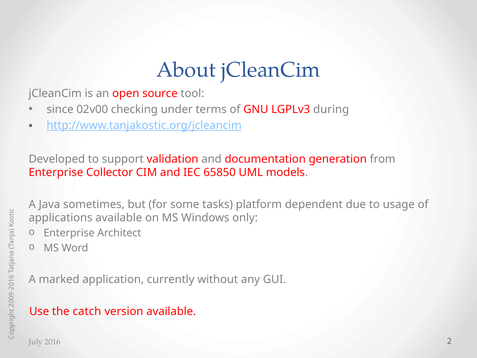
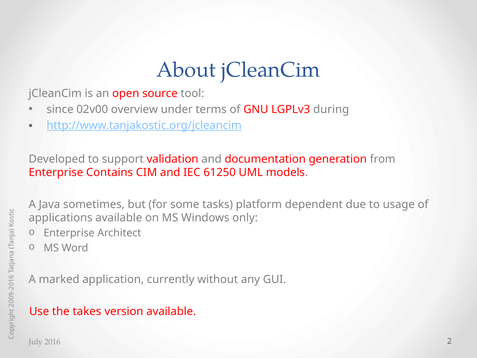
checking: checking -> overview (134, 109)
Collector: Collector -> Contains (110, 172)
65850: 65850 -> 61250 (220, 172)
catch: catch -> takes (87, 311)
